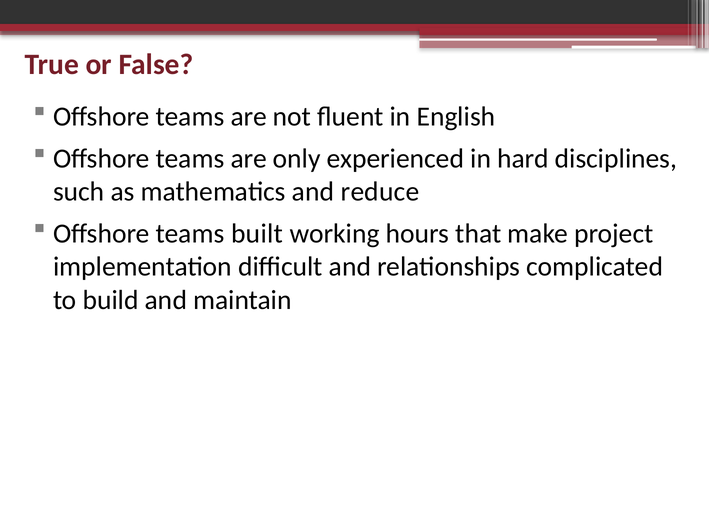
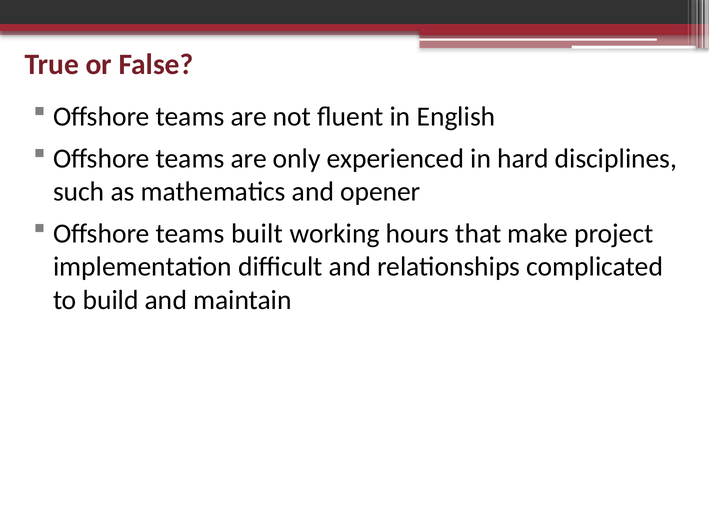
reduce: reduce -> opener (380, 192)
